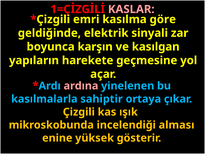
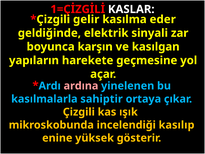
KASLAR colour: pink -> white (131, 9)
emri: emri -> gelir (86, 19)
göre: göre -> eder (163, 19)
alması: alması -> kasılıp (177, 125)
